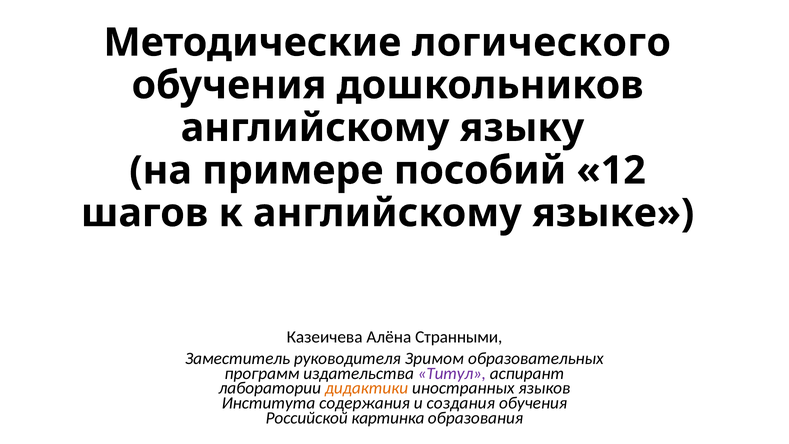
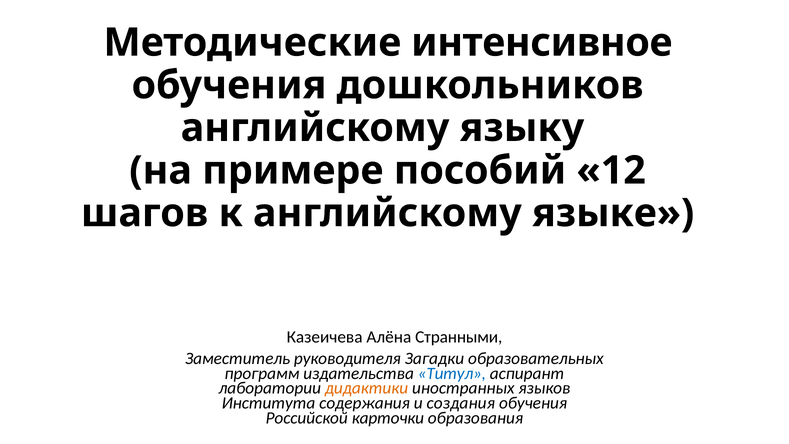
логического: логического -> интенсивное (542, 43)
Зримом: Зримом -> Загадки (434, 358)
Титул colour: purple -> blue (452, 373)
картинка: картинка -> карточки (388, 418)
